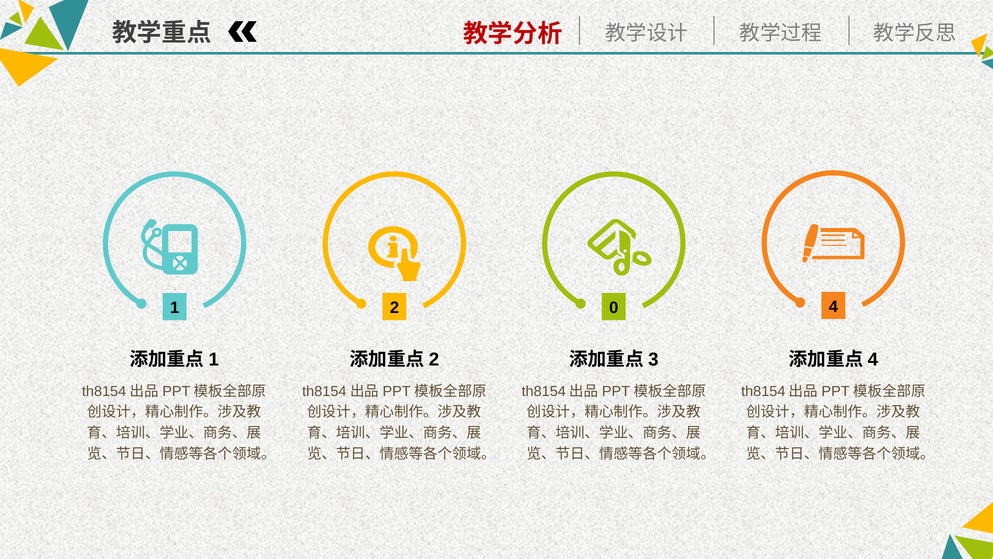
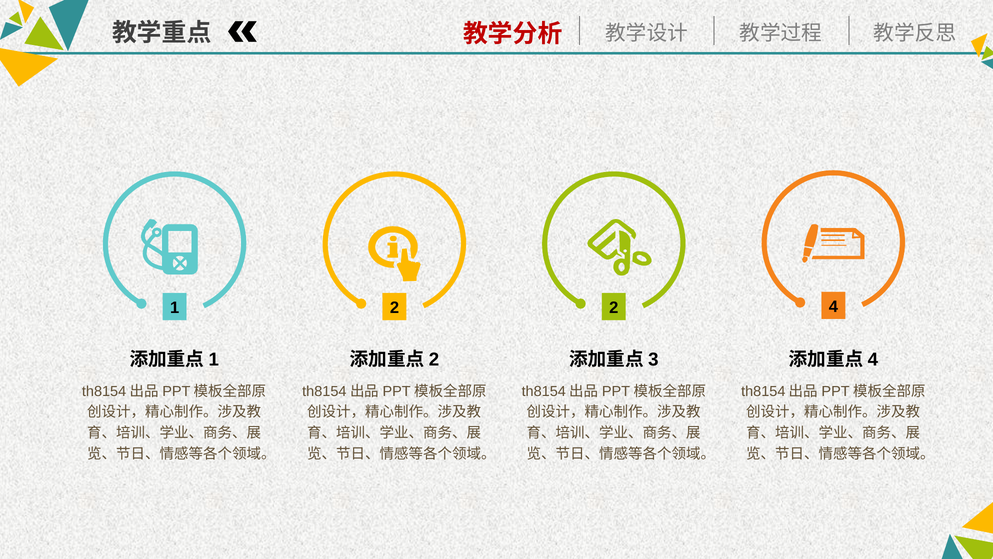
2 0: 0 -> 2 (614, 307)
